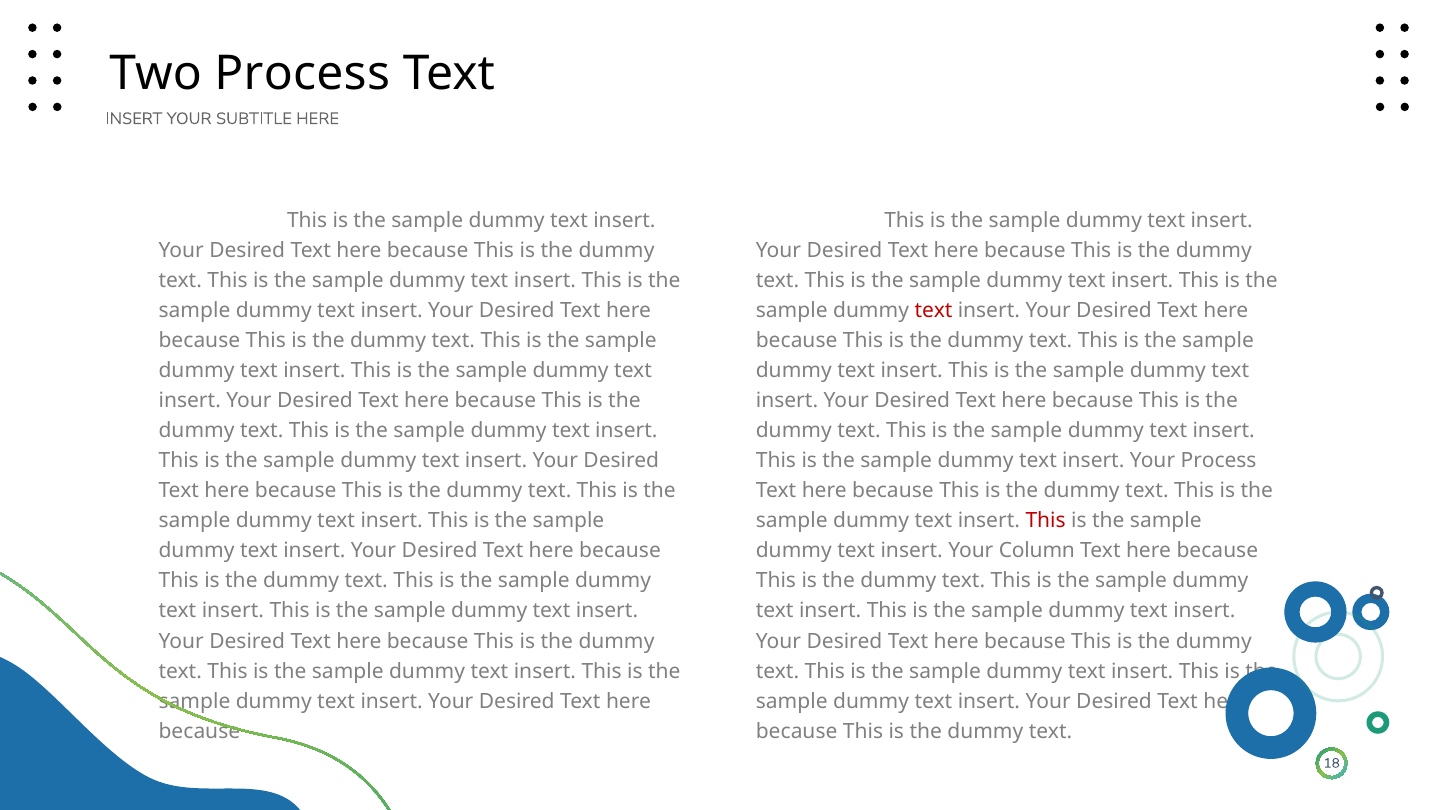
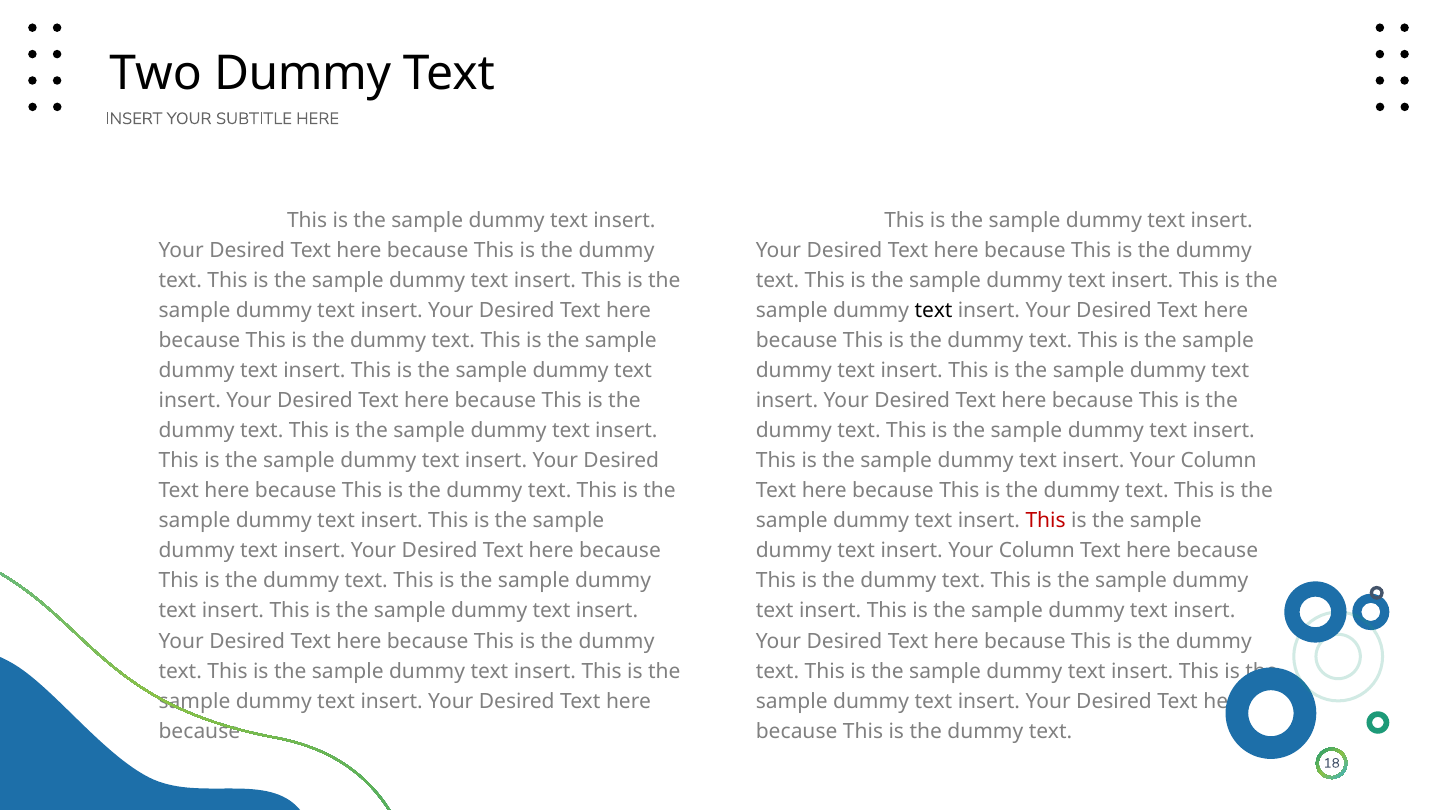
Two Process: Process -> Dummy (303, 74)
text colour: red -> black (933, 311)
Process: Process -> Column (1219, 461)
